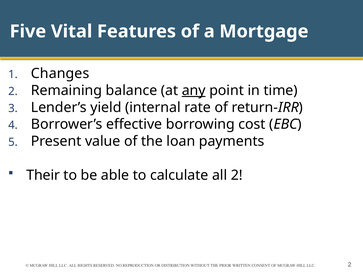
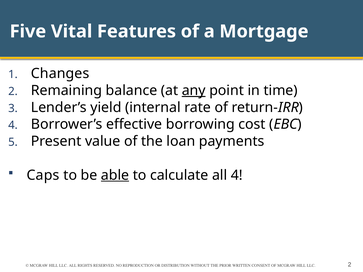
Their: Their -> Caps (43, 175)
able underline: none -> present (115, 175)
all 2: 2 -> 4 (237, 175)
